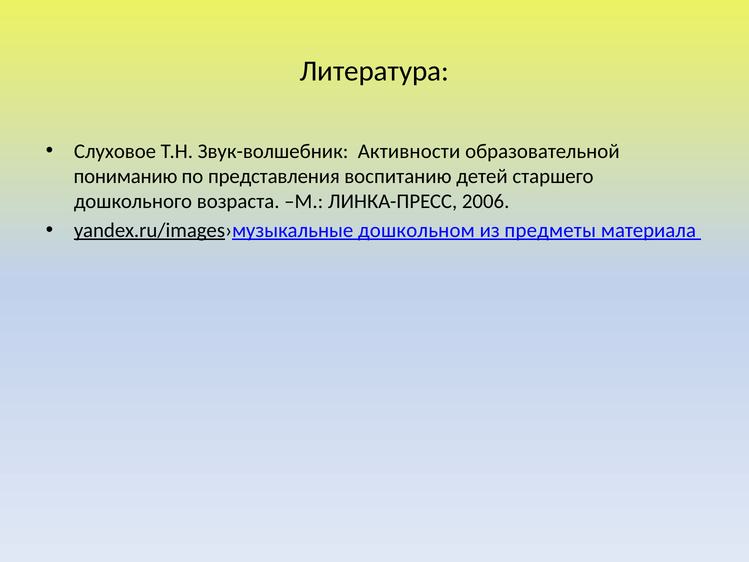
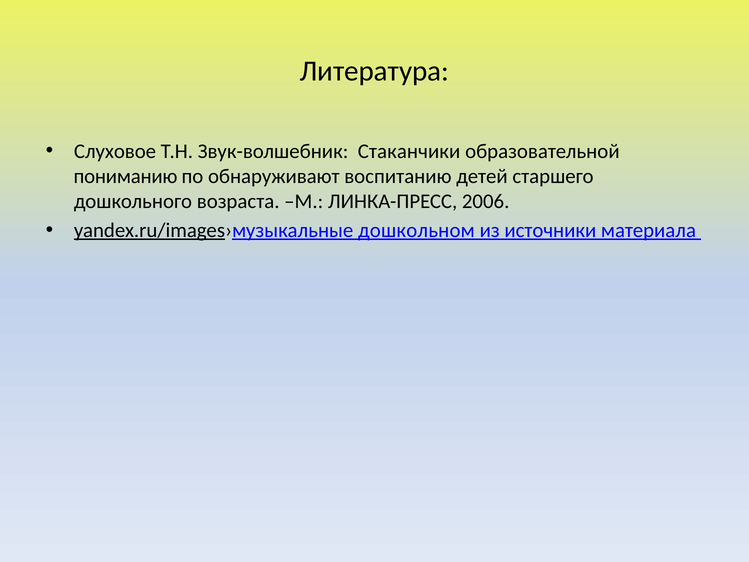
Активности: Активности -> Стаканчики (409, 151)
представления: представления -> обнаруживают (274, 176)
предметы: предметы -> источники (550, 230)
